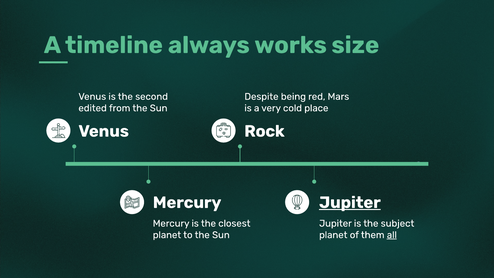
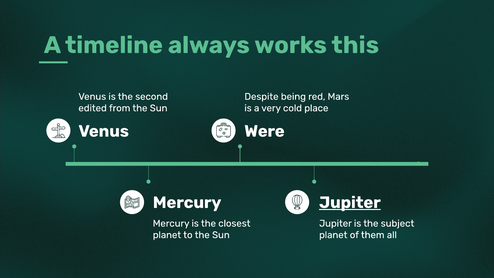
size: size -> this (355, 45)
Rock: Rock -> Were (264, 131)
all underline: present -> none (392, 235)
